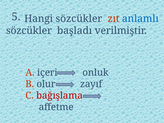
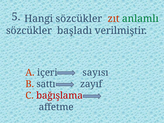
anlamlı colour: blue -> green (140, 19)
onluk: onluk -> sayısı (95, 73)
olur: olur -> sattı (46, 84)
